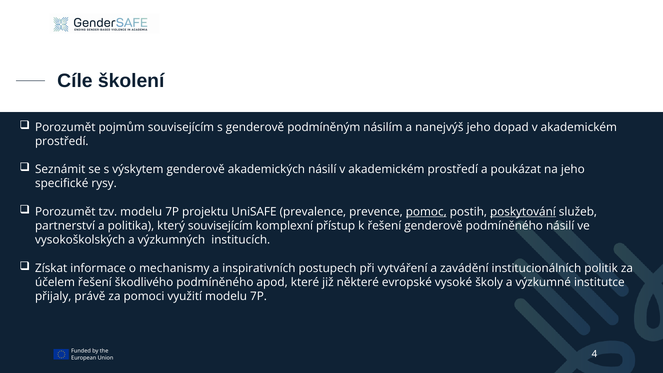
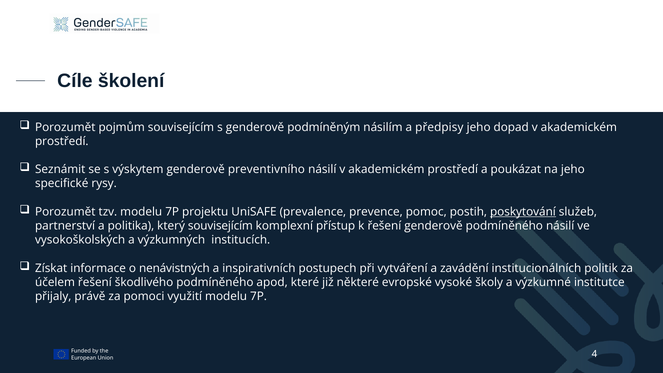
nanejvýš: nanejvýš -> předpisy (439, 127)
akademických: akademických -> preventivního (266, 169)
pomoc underline: present -> none (426, 212)
mechanismy: mechanismy -> nenávistných (174, 268)
